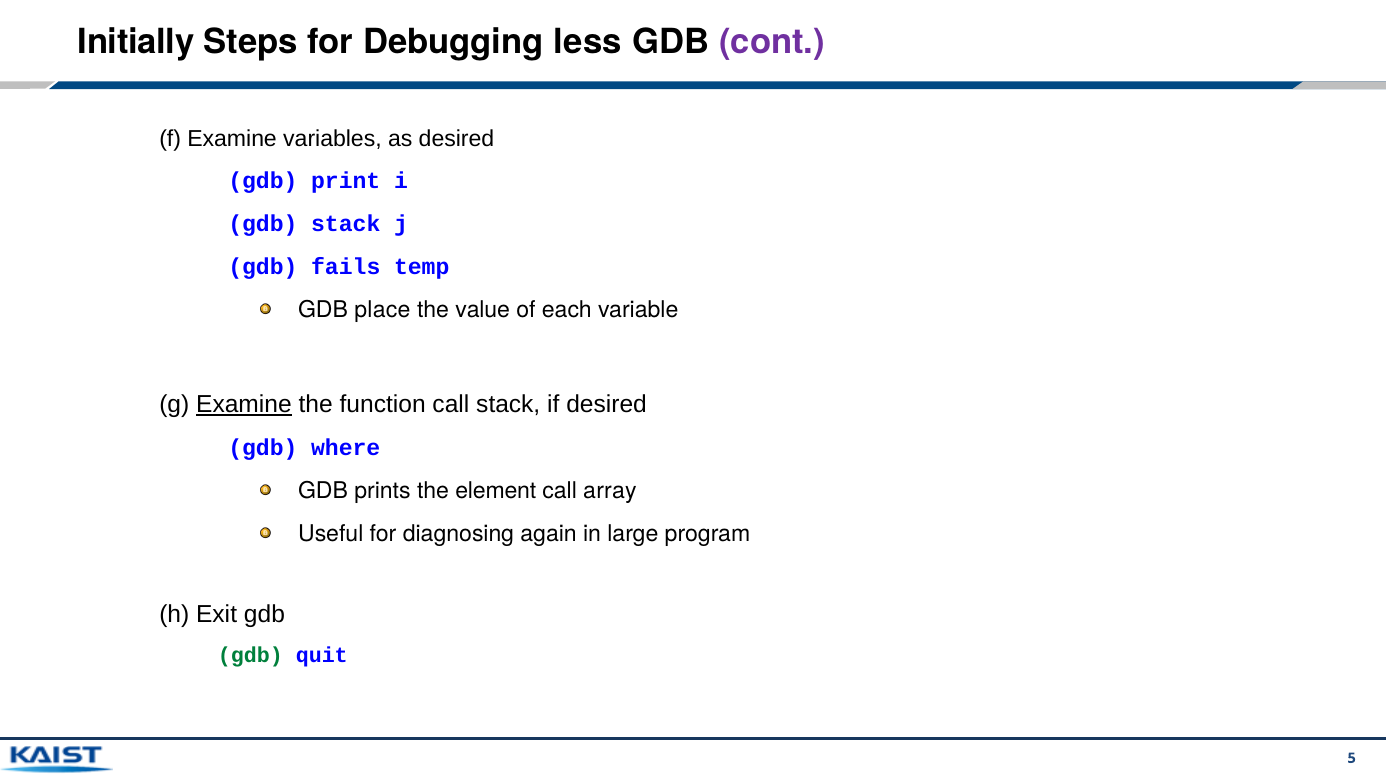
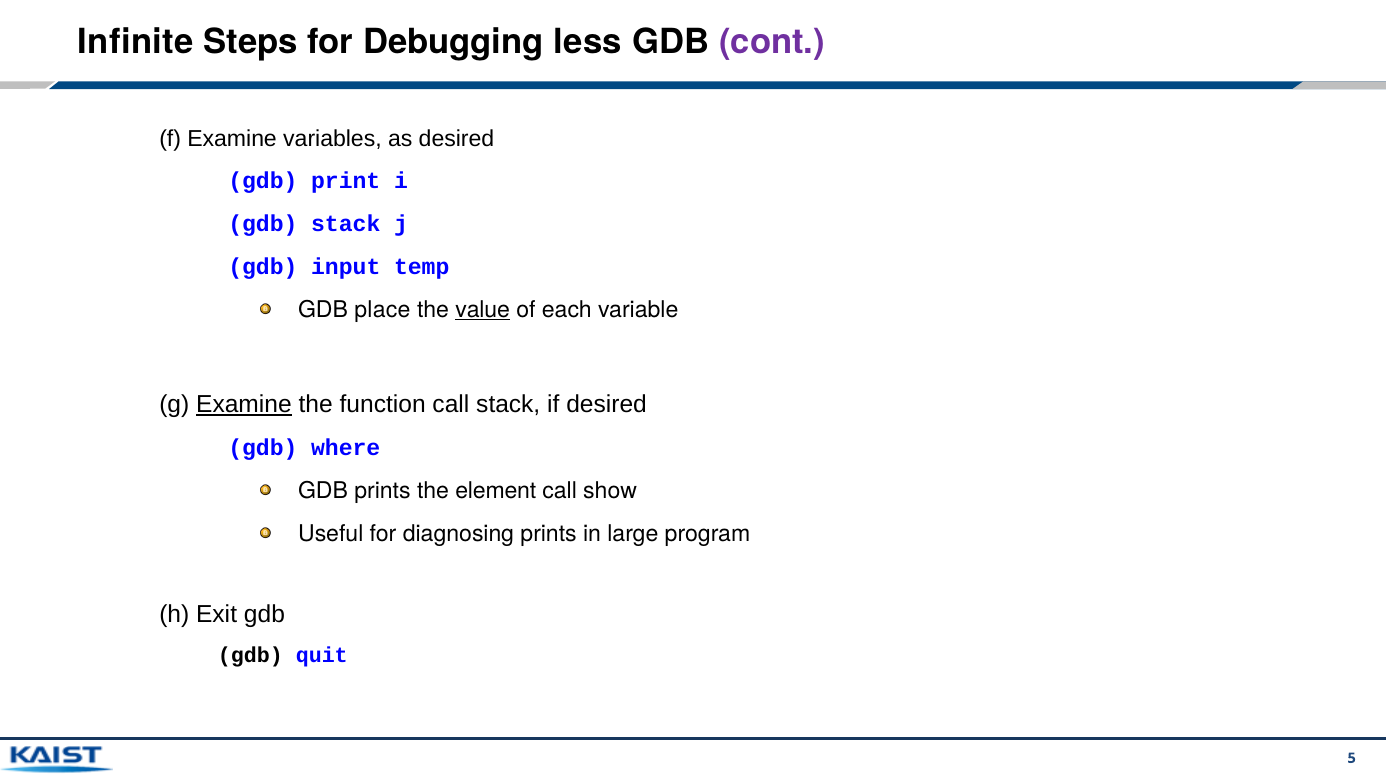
Initially: Initially -> Infinite (136, 42)
fails: fails -> input (346, 267)
value underline: none -> present (483, 310)
array: array -> show (610, 491)
diagnosing again: again -> prints (549, 534)
gdb colour: green -> black (250, 656)
